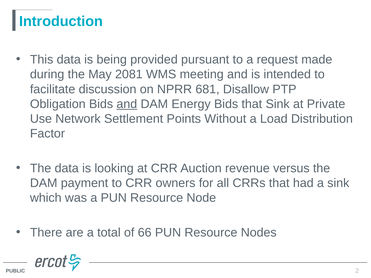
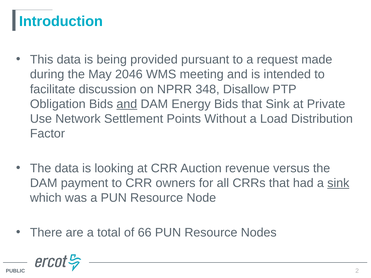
2081: 2081 -> 2046 (129, 74)
681: 681 -> 348 (208, 89)
sink underline: none -> present (338, 183)
